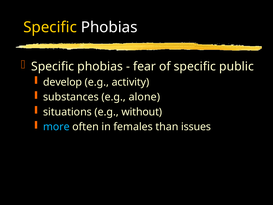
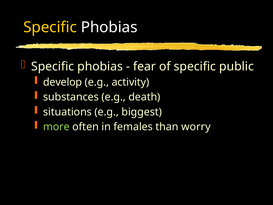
alone: alone -> death (144, 97)
without: without -> biggest (142, 112)
more colour: light blue -> light green (56, 127)
issues: issues -> worry (196, 127)
